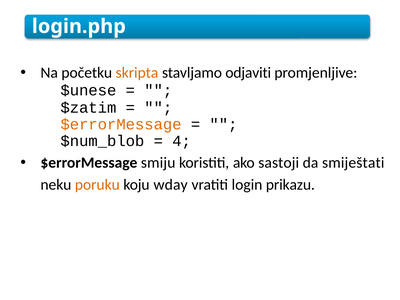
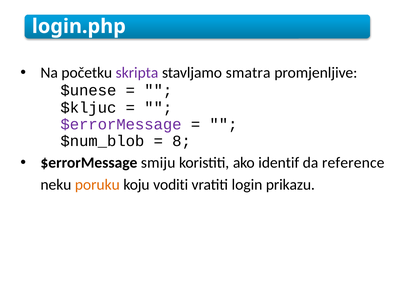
skripta colour: orange -> purple (137, 73)
odjaviti: odjaviti -> smatra (248, 73)
$zatim: $zatim -> $kljuc (88, 108)
$errorMessage colour: orange -> purple (121, 124)
4: 4 -> 8 (182, 141)
sastoji: sastoji -> identif (279, 163)
smiještati: smiještati -> reference (353, 163)
wday: wday -> voditi (171, 185)
